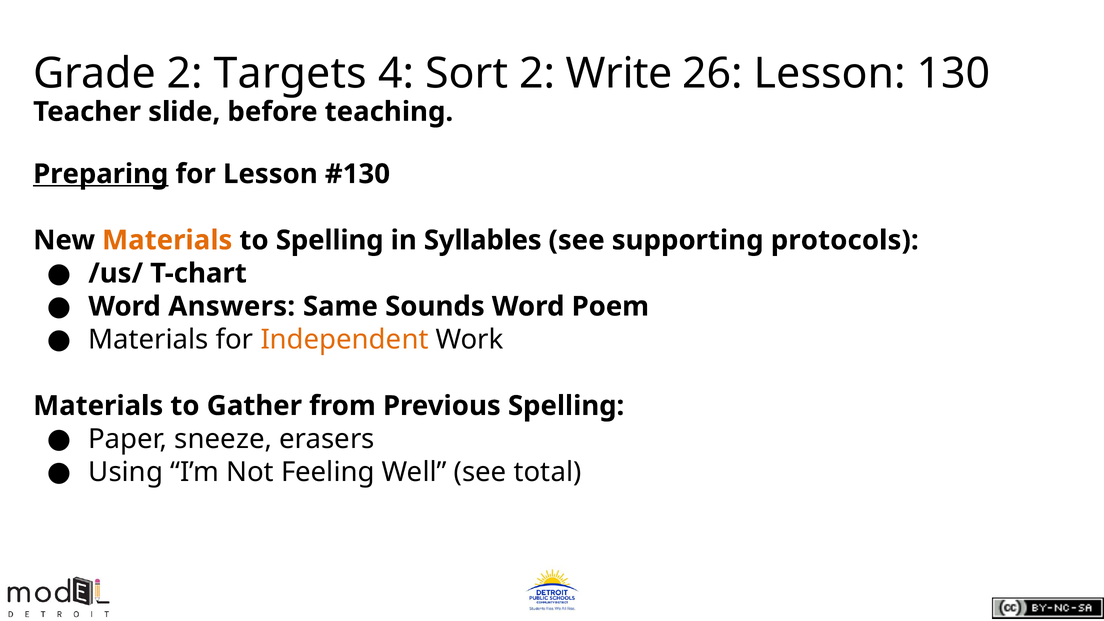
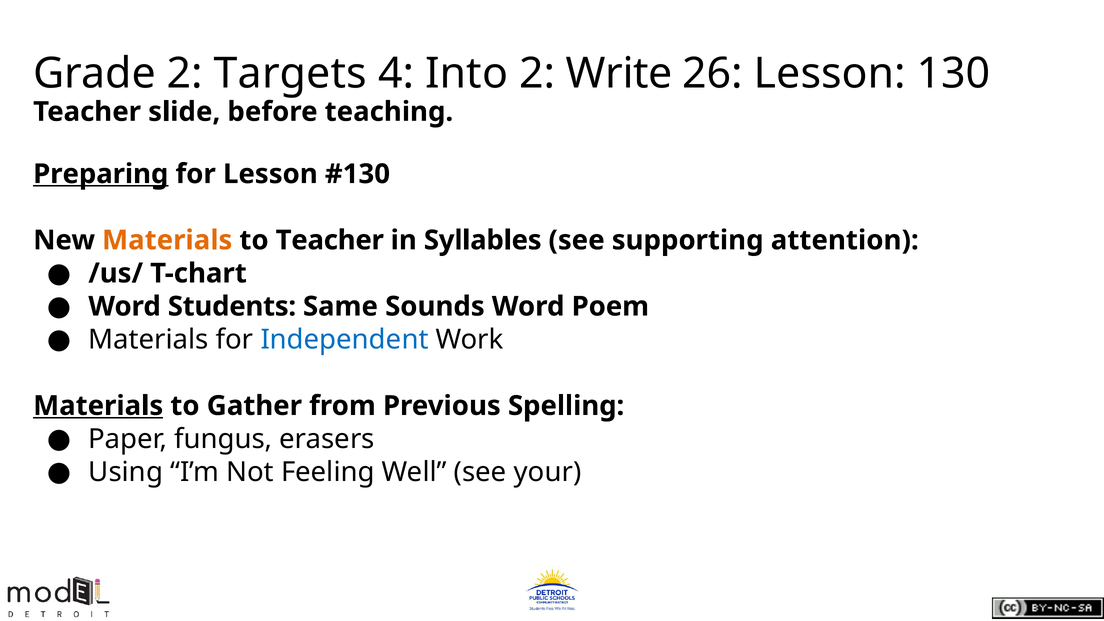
Sort: Sort -> Into (467, 74)
to Spelling: Spelling -> Teacher (330, 240)
protocols: protocols -> attention (845, 240)
Answers: Answers -> Students (232, 306)
Independent colour: orange -> blue (345, 340)
Materials underline: none -> present (98, 406)
sneeze: sneeze -> fungus (223, 439)
total: total -> your (548, 472)
